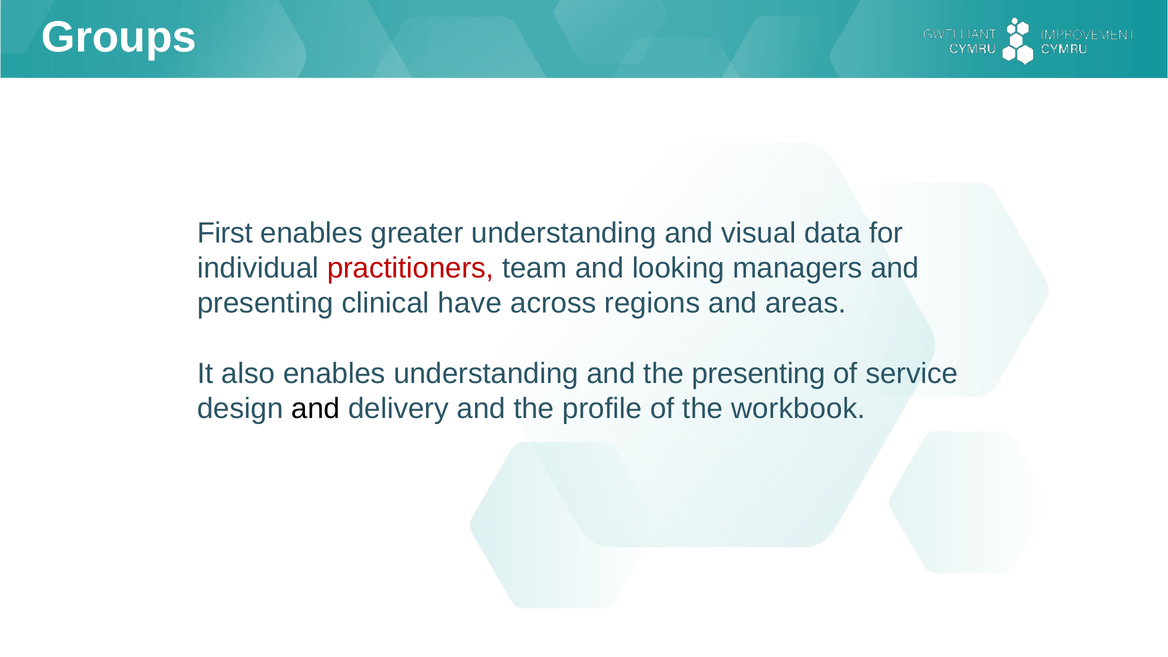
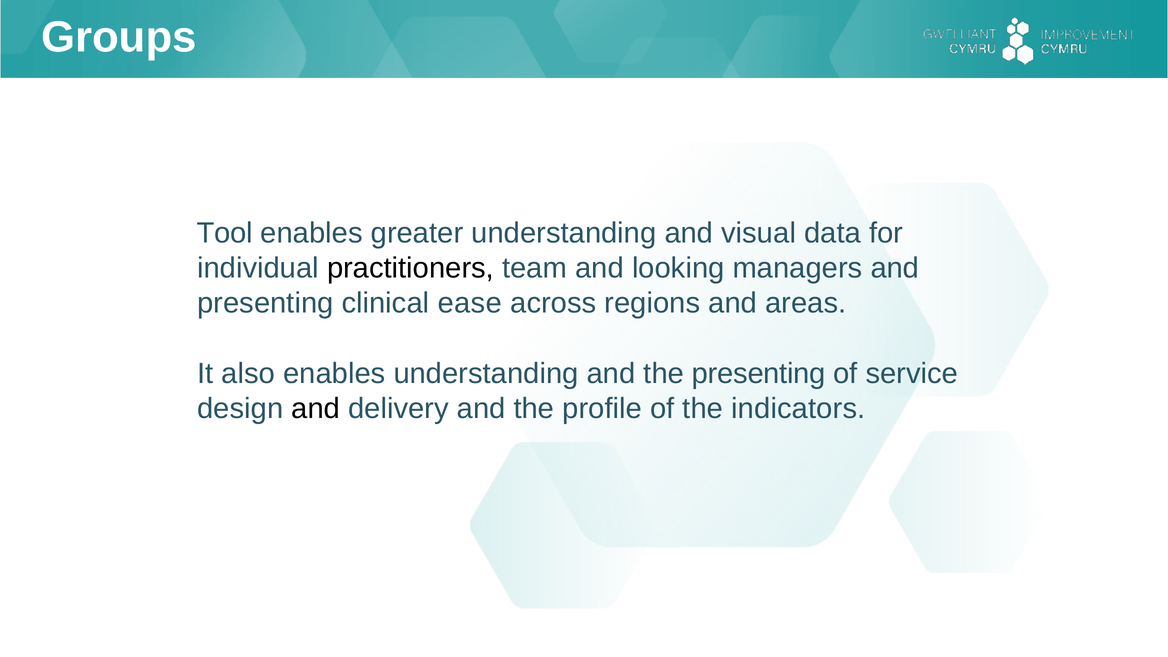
First: First -> Tool (225, 233)
practitioners colour: red -> black (411, 268)
have: have -> ease (470, 303)
workbook: workbook -> indicators (798, 408)
